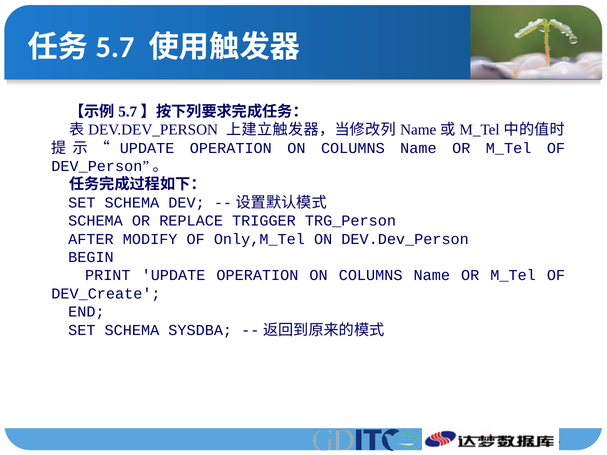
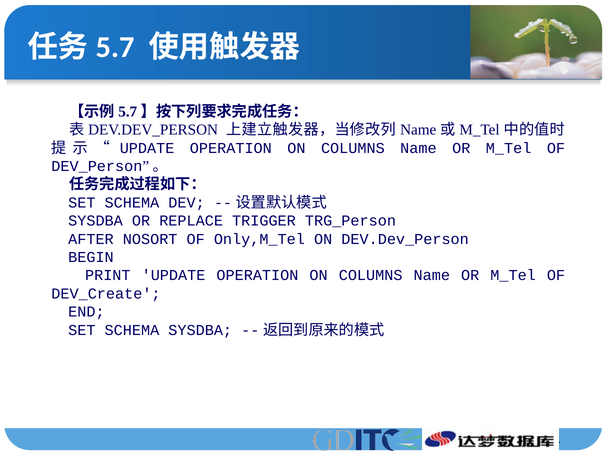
SCHEMA: SCHEMA -> SYSDBA (96, 221)
MODIFY: MODIFY -> NOSORT (150, 239)
